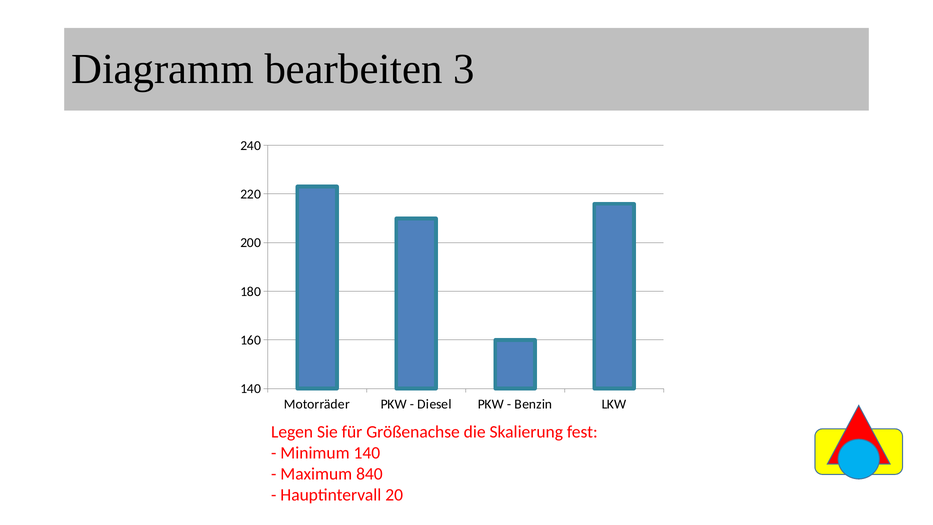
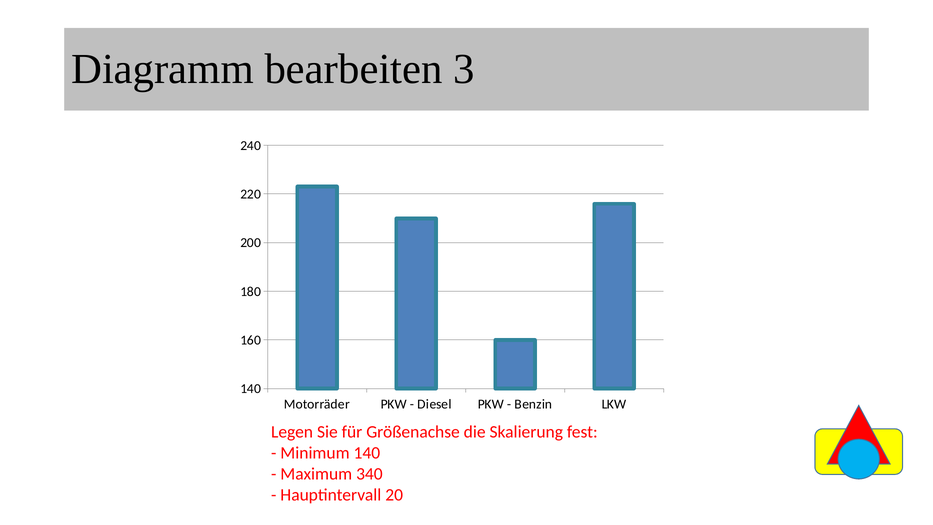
840: 840 -> 340 (369, 474)
